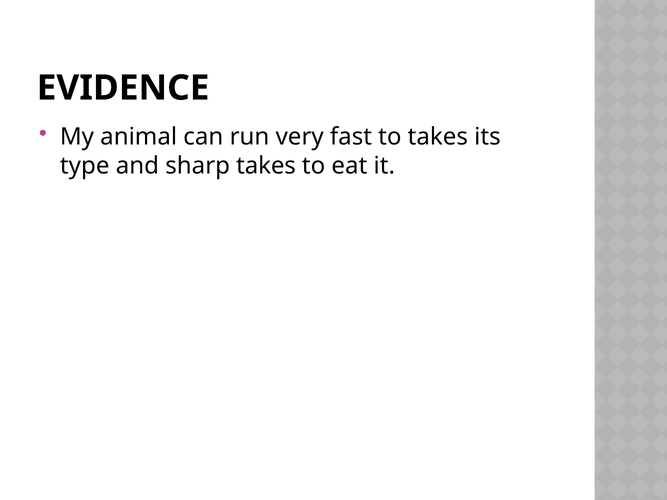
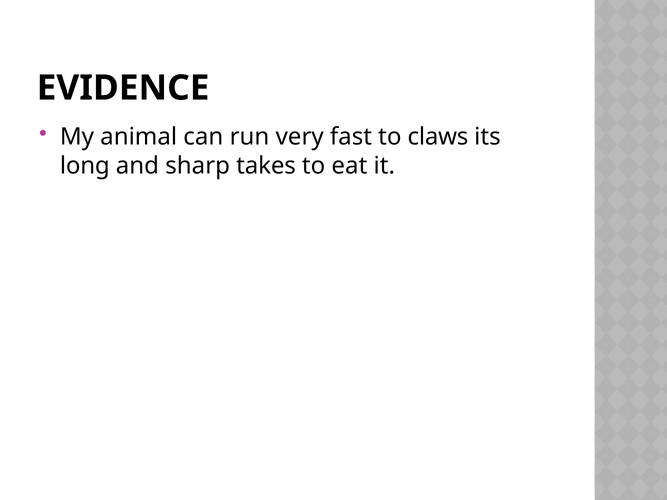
to takes: takes -> claws (438, 137)
type: type -> long (85, 166)
